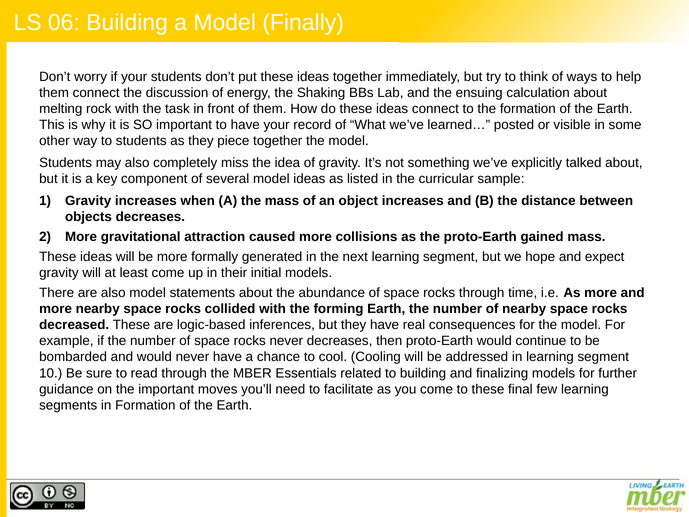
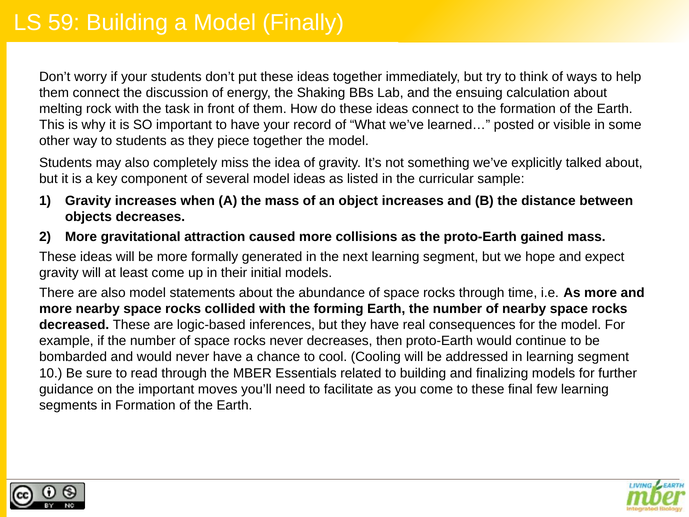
06: 06 -> 59 (64, 23)
